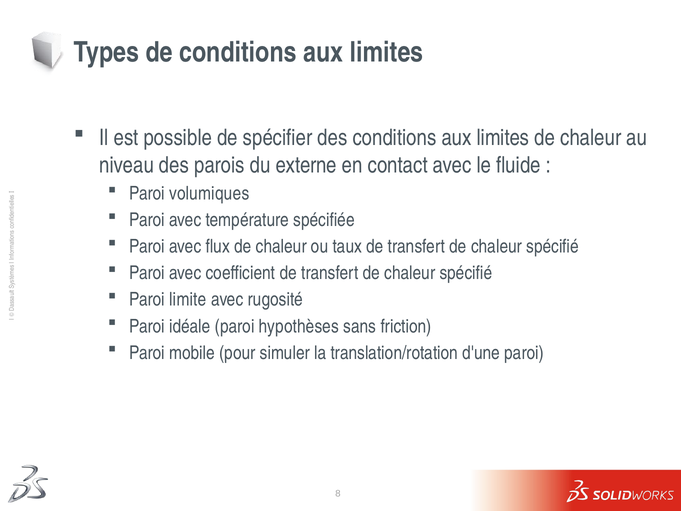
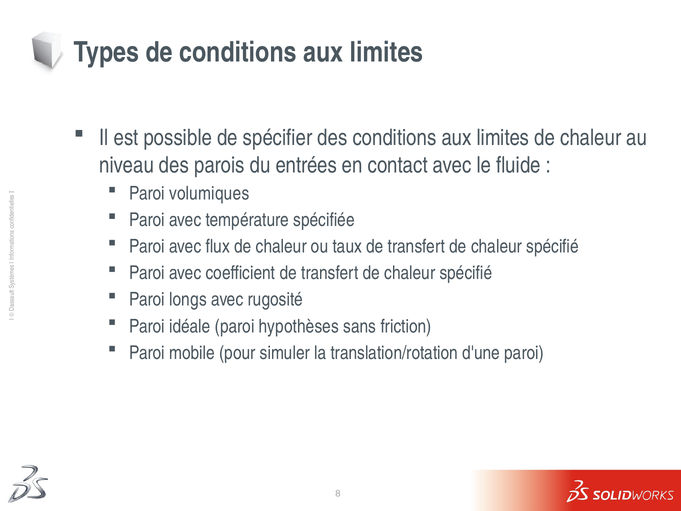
externe: externe -> entrées (306, 165)
limite: limite -> longs (188, 300)
